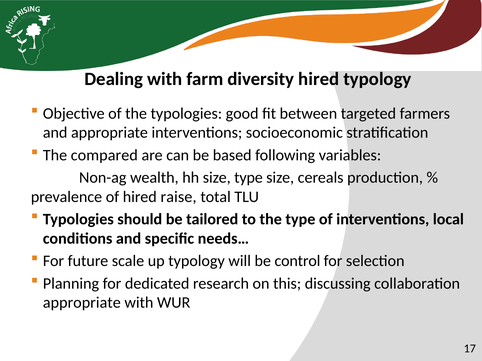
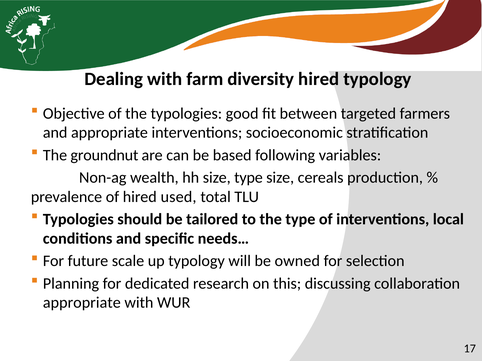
compared: compared -> groundnut (104, 155)
raise: raise -> used (179, 197)
control: control -> owned (297, 261)
